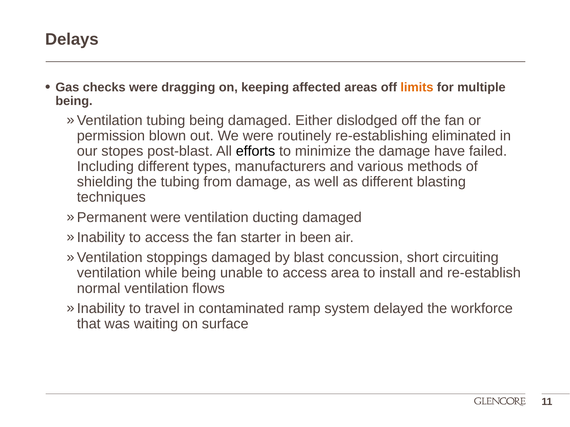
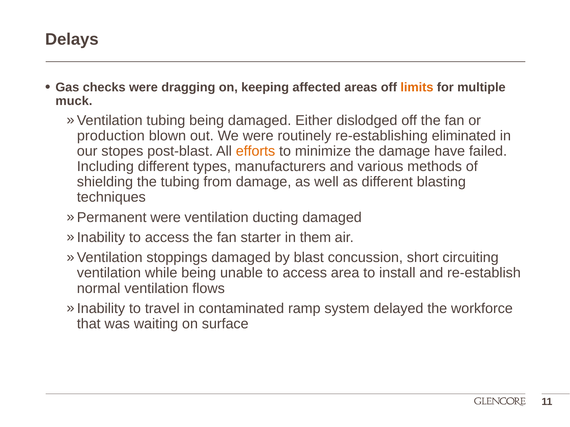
being: being -> muck (74, 101)
permission: permission -> production (111, 136)
efforts colour: black -> orange (256, 151)
been: been -> them (315, 238)
